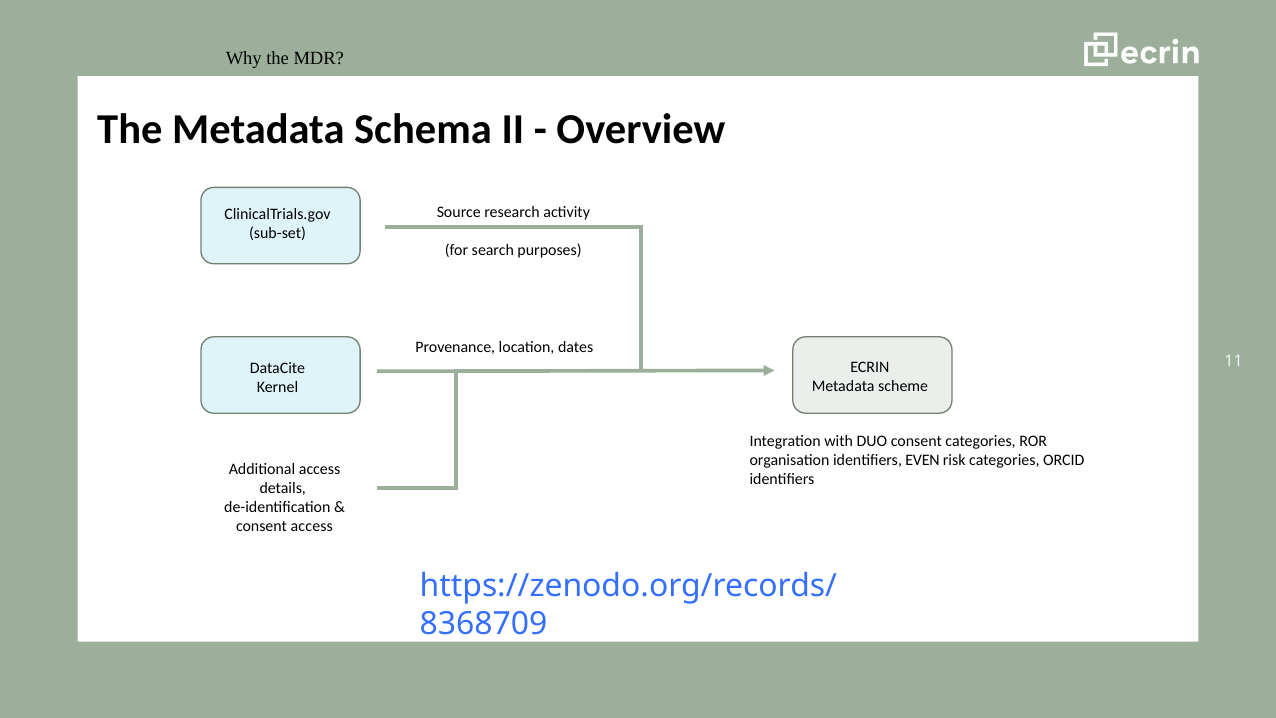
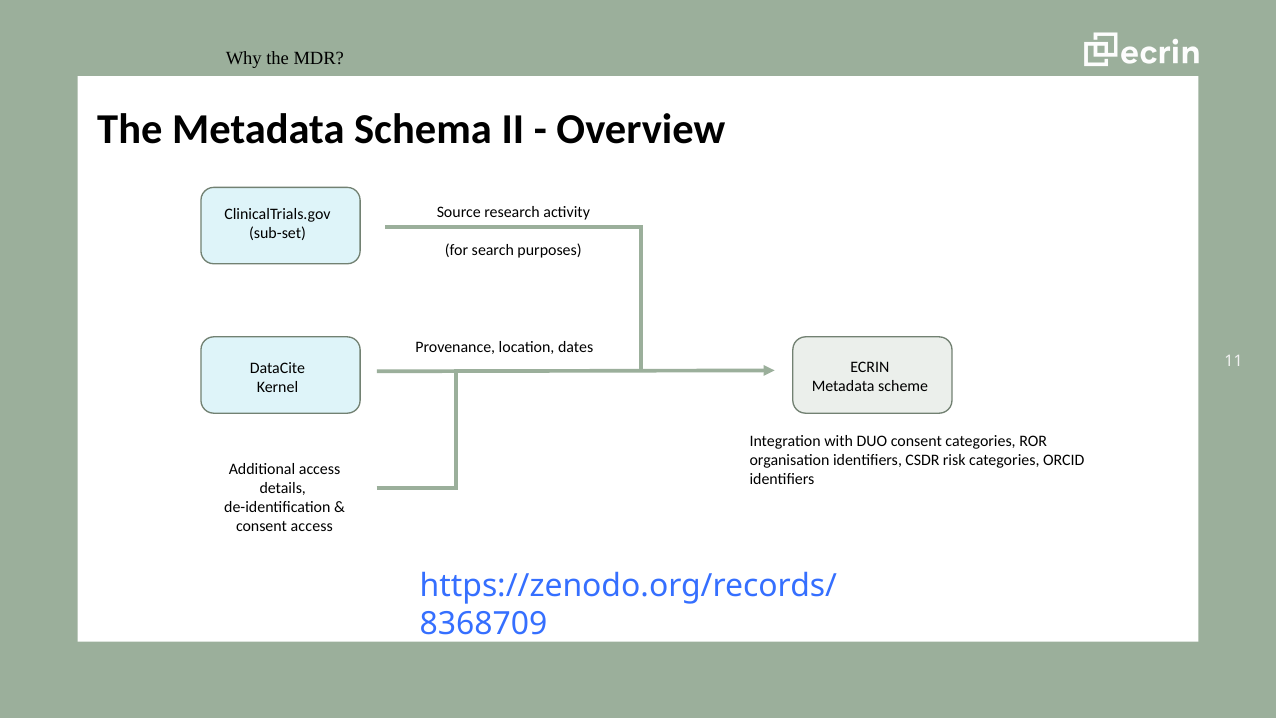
EVEN: EVEN -> CSDR (923, 460)
